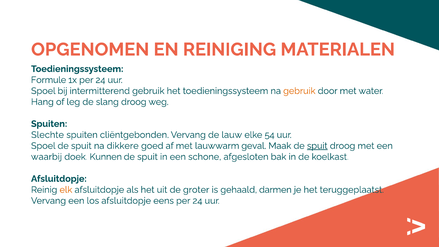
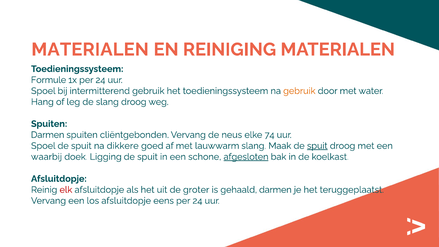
OPGENOMEN: OPGENOMEN -> MATERIALEN (90, 50)
Slechte: Slechte -> Darmen (48, 135)
lauw: lauw -> neus (232, 135)
54: 54 -> 74 (270, 135)
lauwwarm geval: geval -> slang (254, 146)
Kunnen: Kunnen -> Ligging (106, 157)
afgesloten underline: none -> present (246, 157)
elk colour: orange -> red (66, 190)
